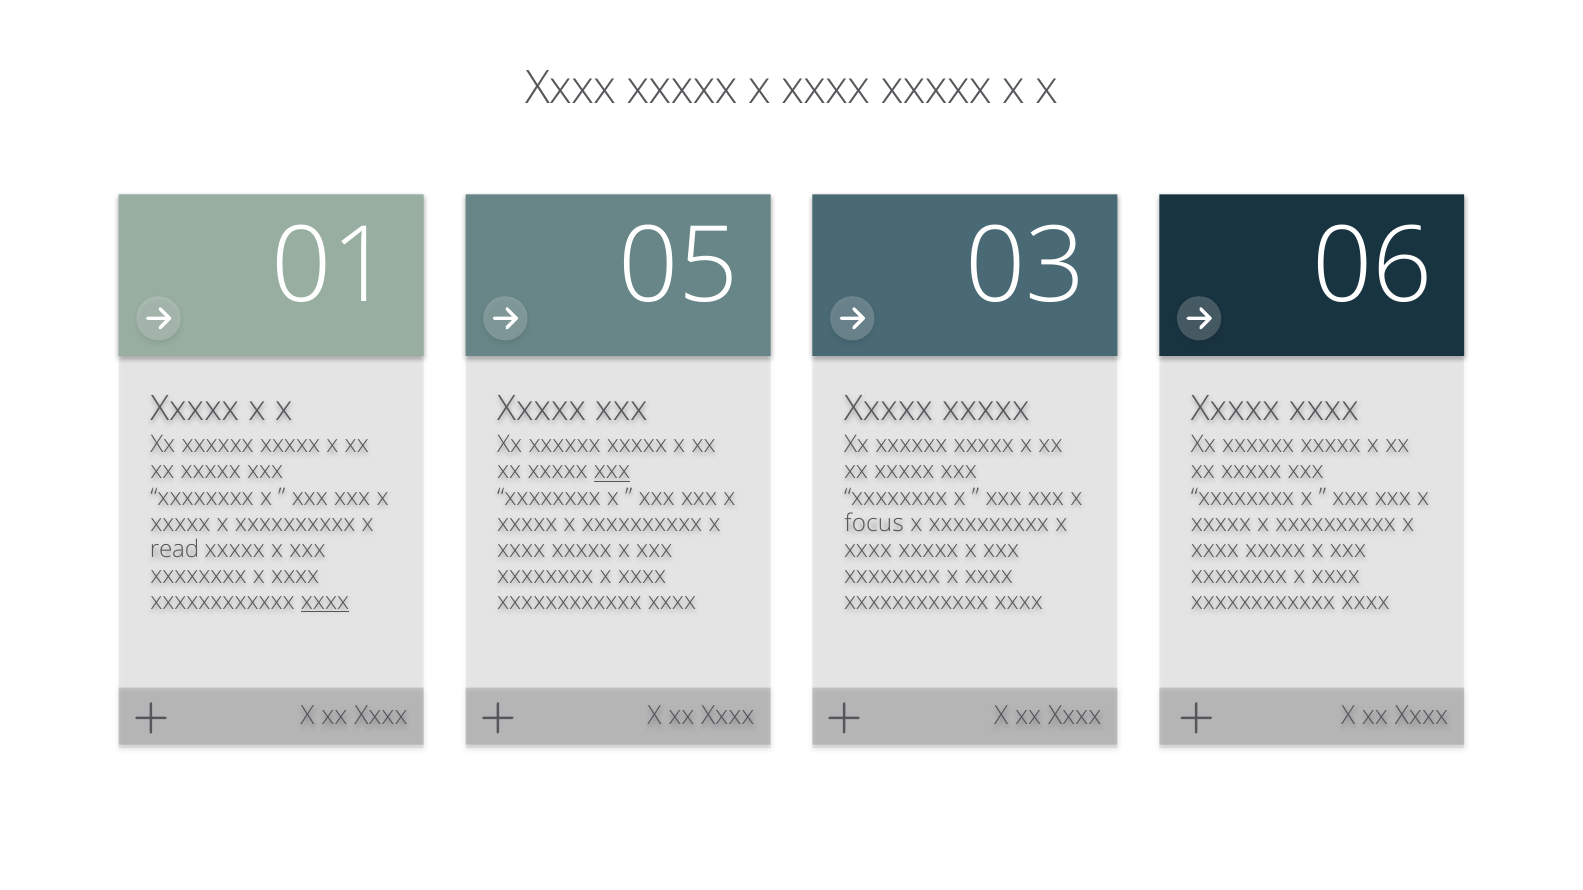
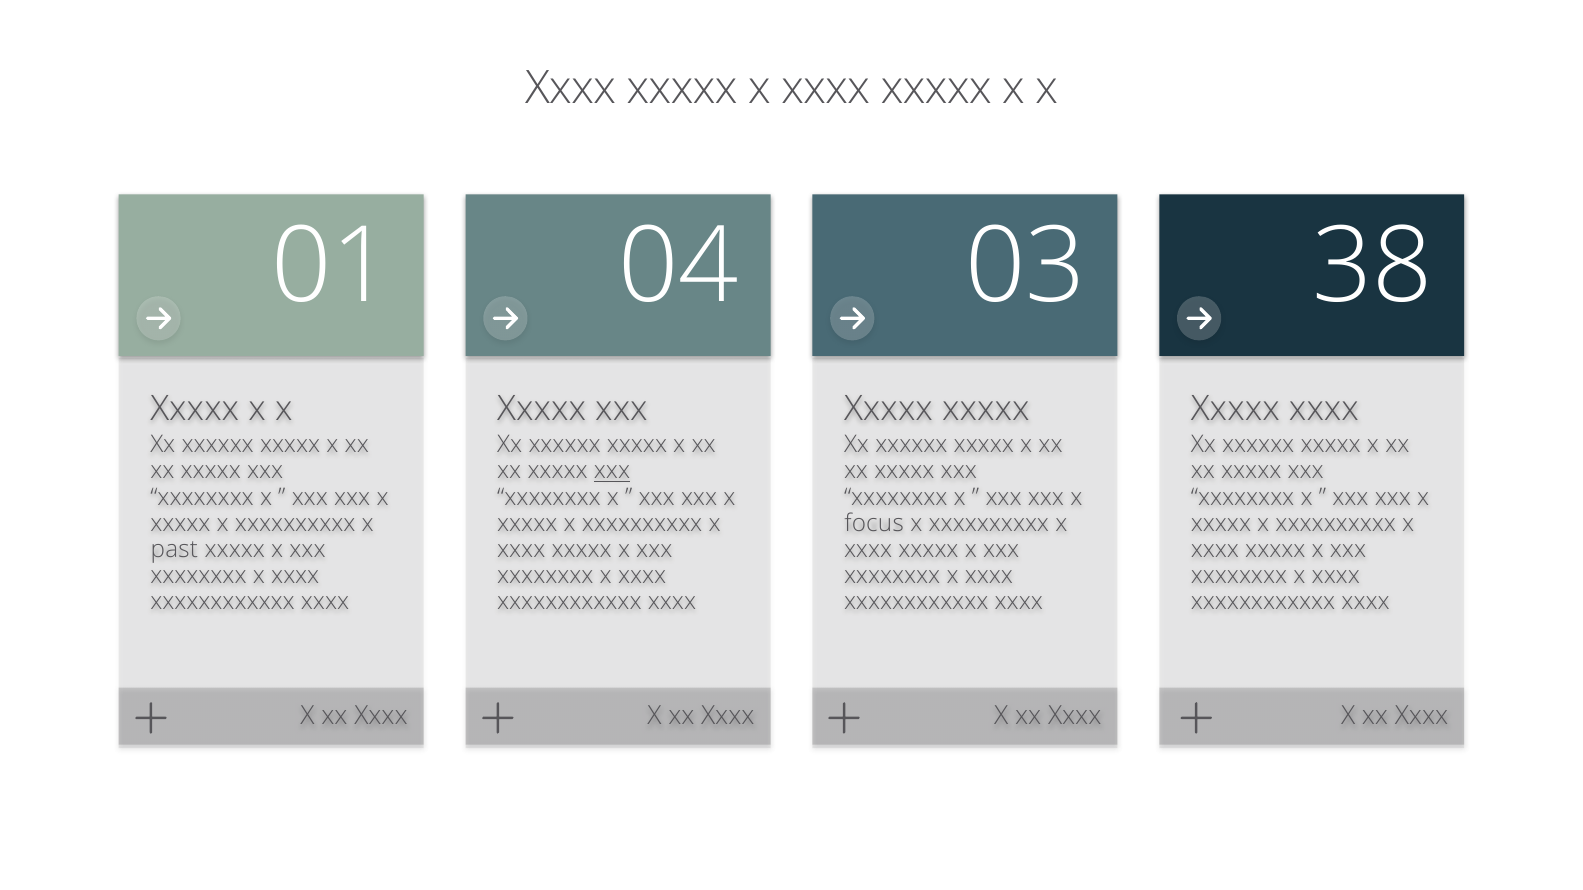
05: 05 -> 04 (679, 267)
06: 06 -> 38 (1373, 267)
read: read -> past (174, 549)
xxxx underline: present -> none (325, 602)
